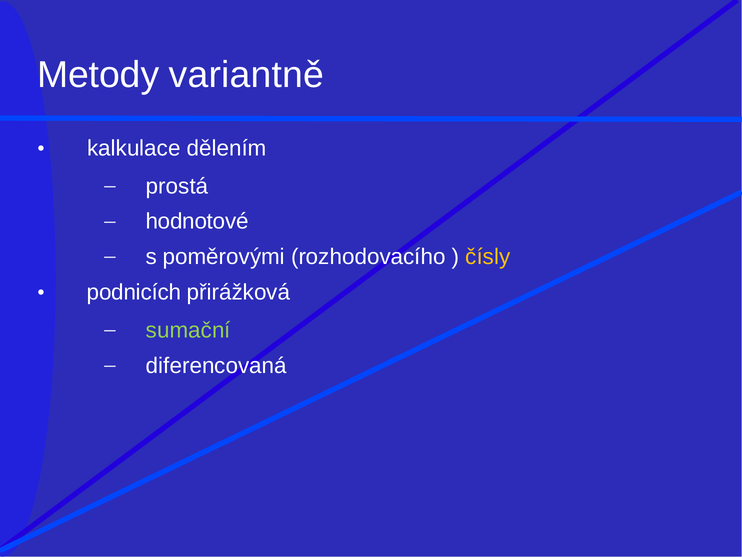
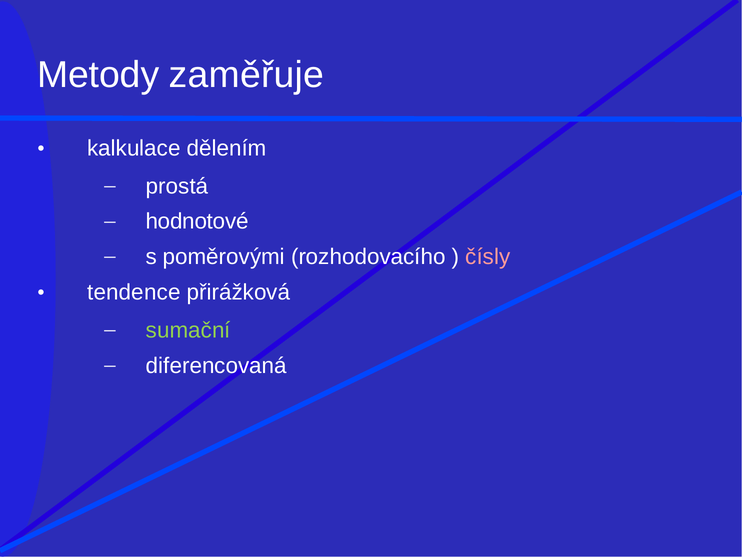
variantně: variantně -> zaměřuje (246, 75)
čísly colour: yellow -> pink (488, 257)
podnicích: podnicích -> tendence (134, 292)
